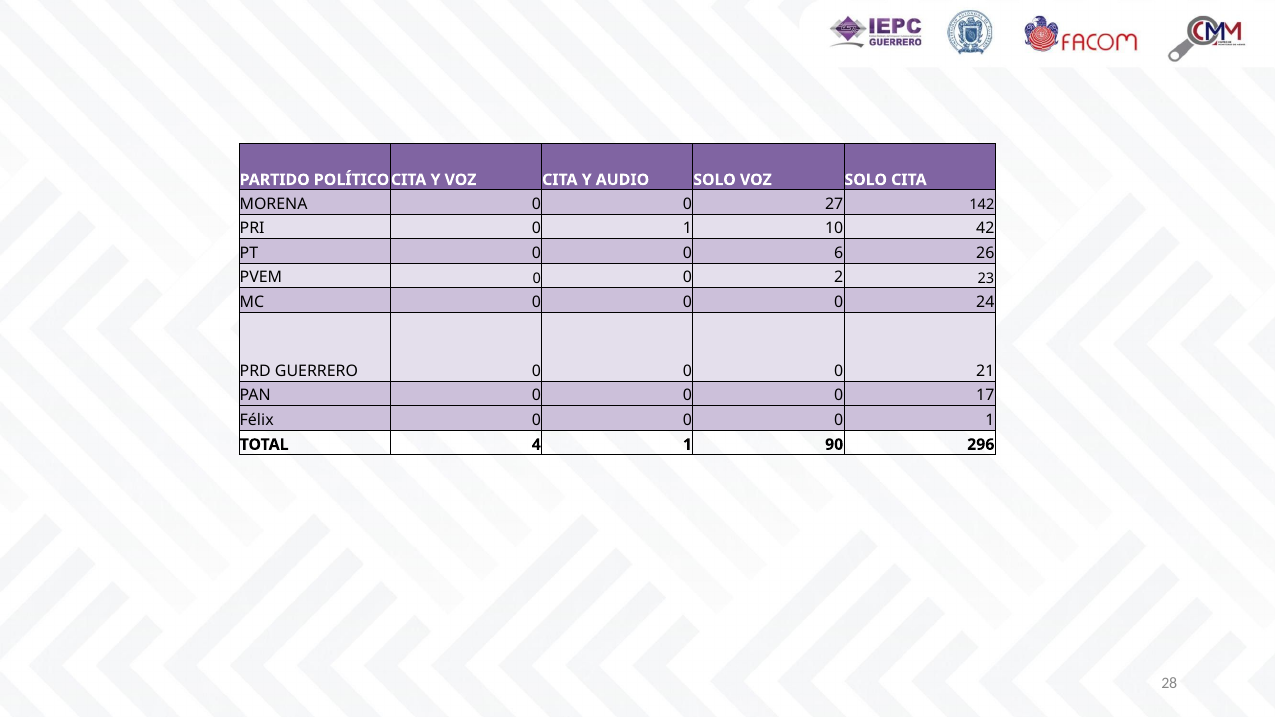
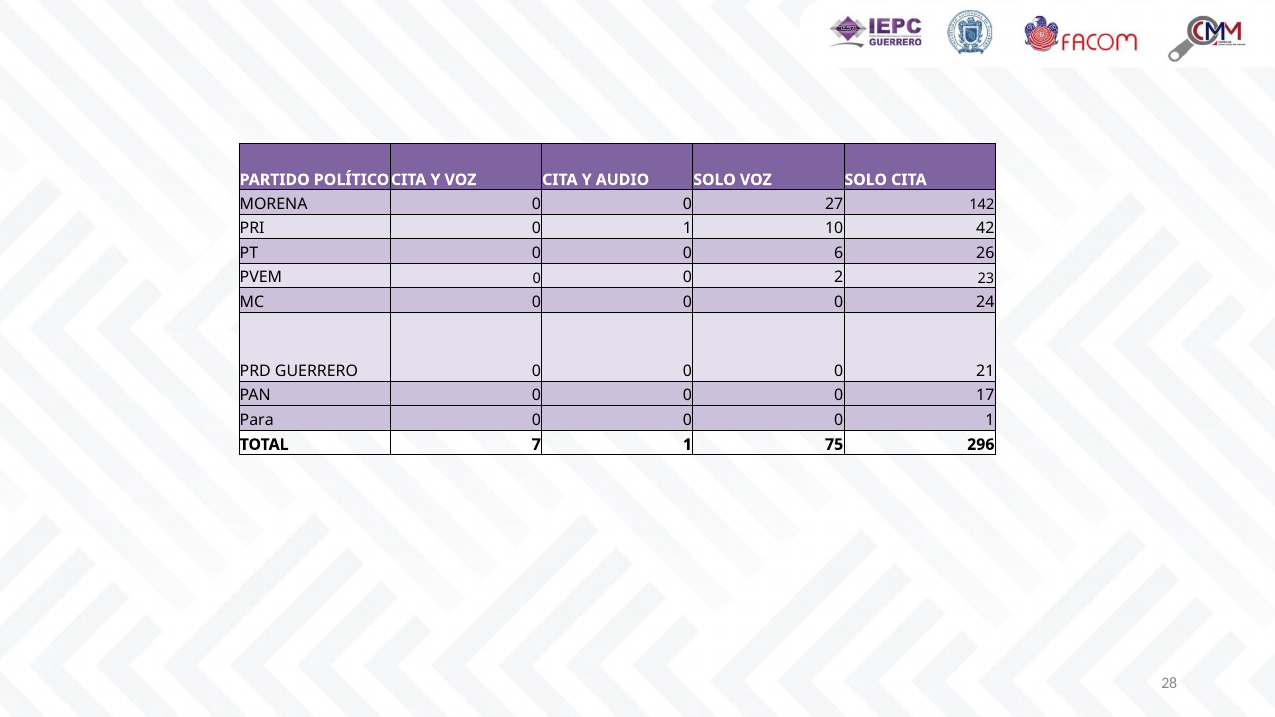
Félix: Félix -> Para (257, 420)
4: 4 -> 7 (536, 445)
90: 90 -> 75 (834, 445)
